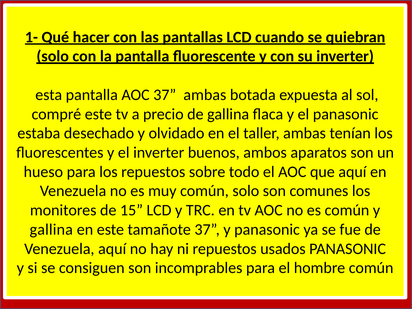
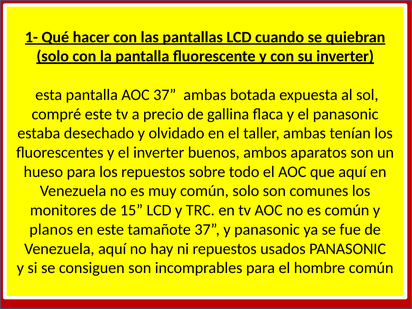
gallina: gallina -> planos (51, 229)
